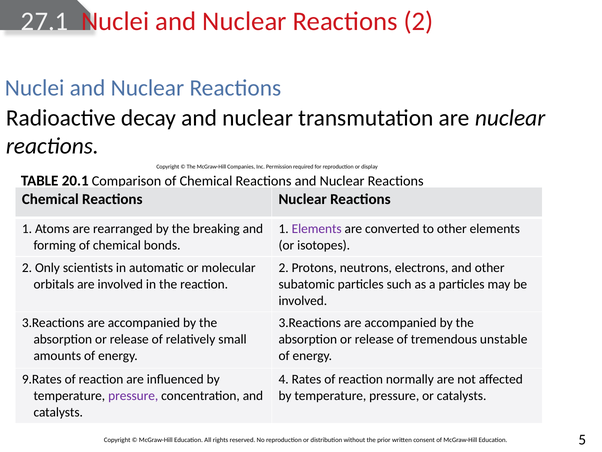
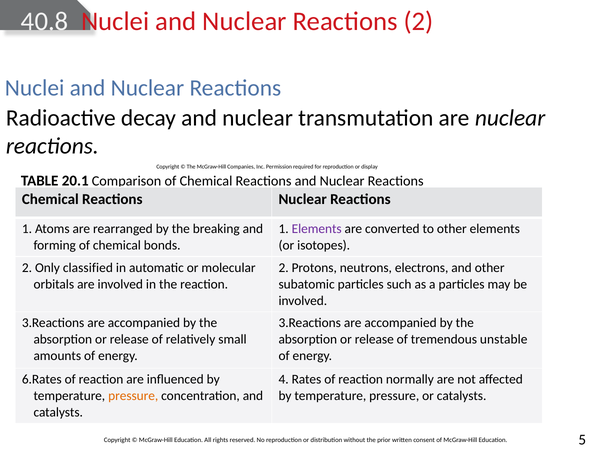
27.1: 27.1 -> 40.8 (45, 22)
scientists: scientists -> classified (88, 268)
9.Rates: 9.Rates -> 6.Rates (42, 379)
pressure colour: purple -> orange (133, 395)
